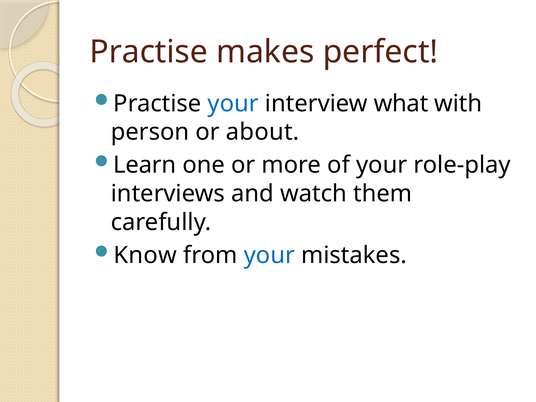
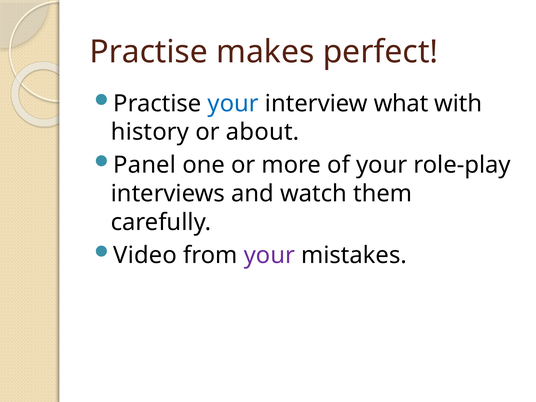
person: person -> history (150, 132)
Learn: Learn -> Panel (145, 165)
Know: Know -> Video (145, 255)
your colour: blue -> purple (269, 255)
